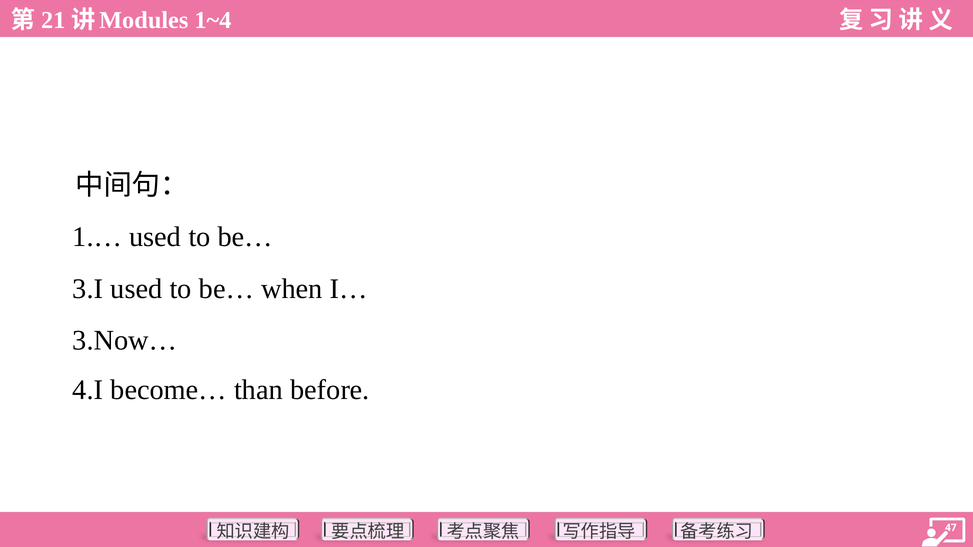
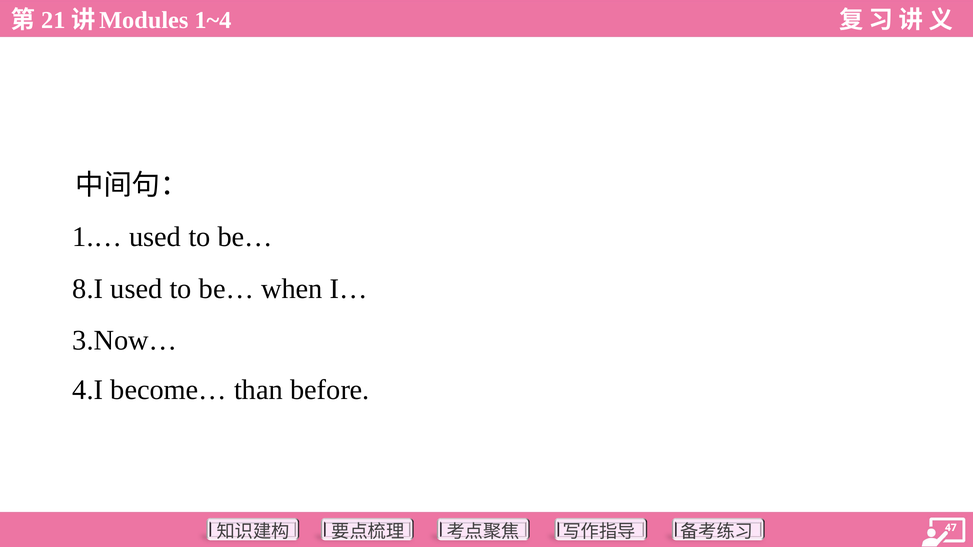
3.I: 3.I -> 8.I (88, 289)
